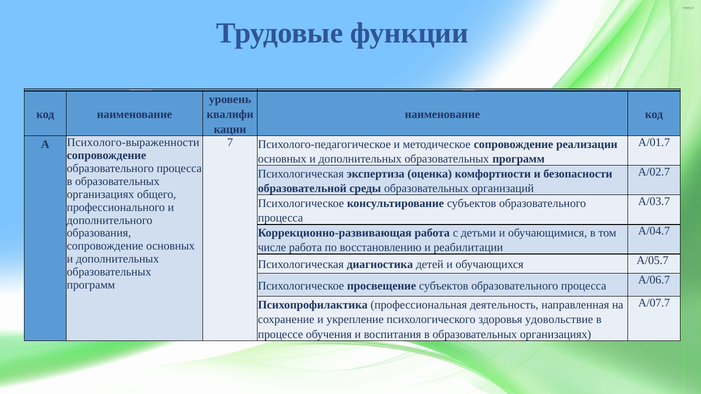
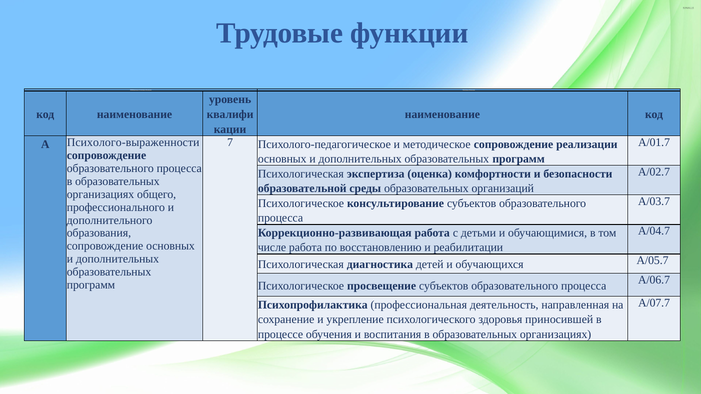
удовольствие: удовольствие -> приносившей (559, 320)
